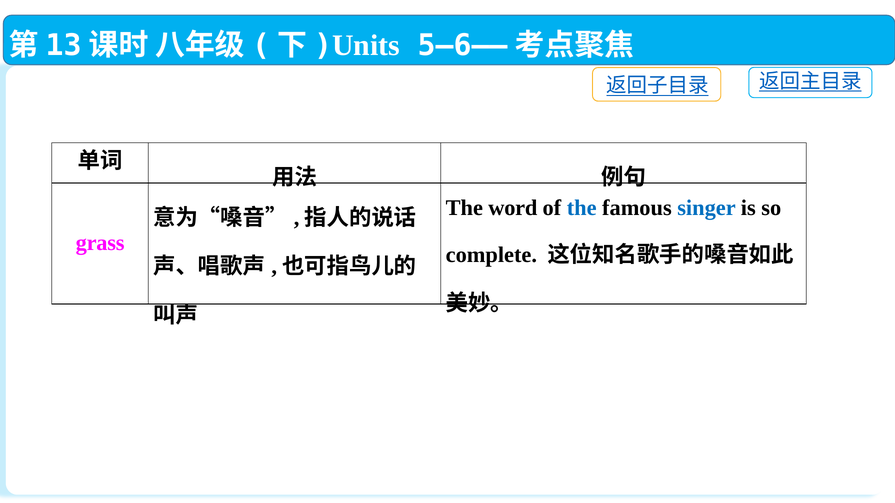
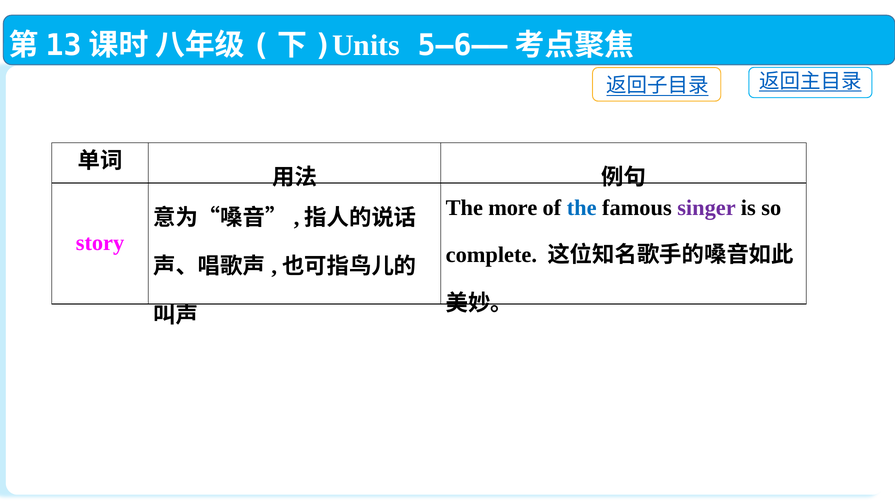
word: word -> more (513, 208)
singer colour: blue -> purple (706, 208)
grass: grass -> story (100, 243)
